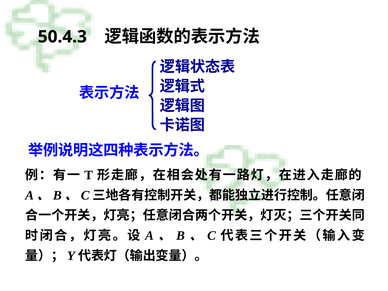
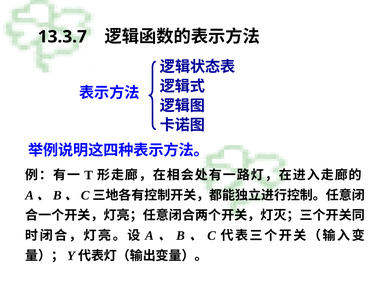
50.4.3: 50.4.3 -> 13.3.7 (62, 37)
